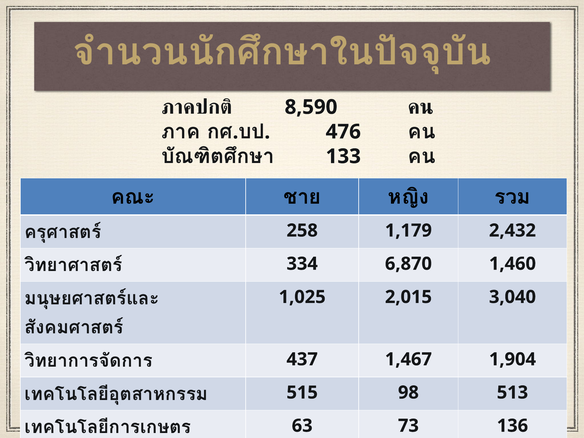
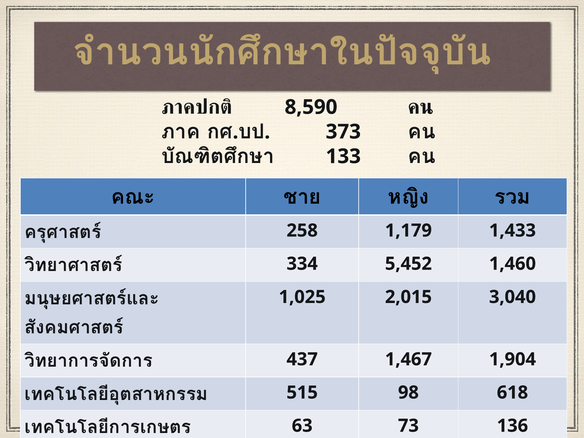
476: 476 -> 373 (343, 132)
2,432: 2,432 -> 1,433 (512, 231)
6,870: 6,870 -> 5,452 (408, 264)
513: 513 -> 618 (512, 393)
